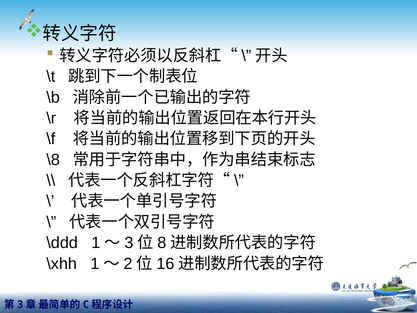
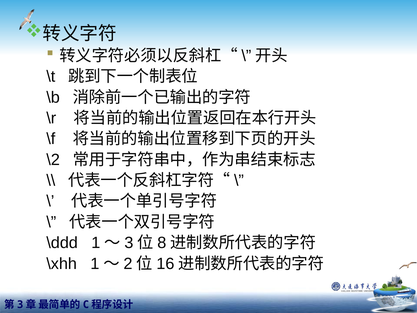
\8: \8 -> \2 (53, 160)
